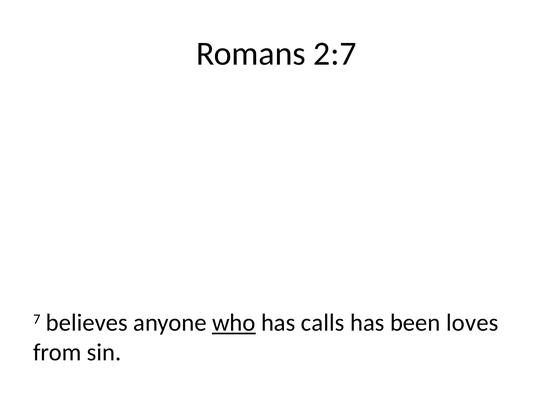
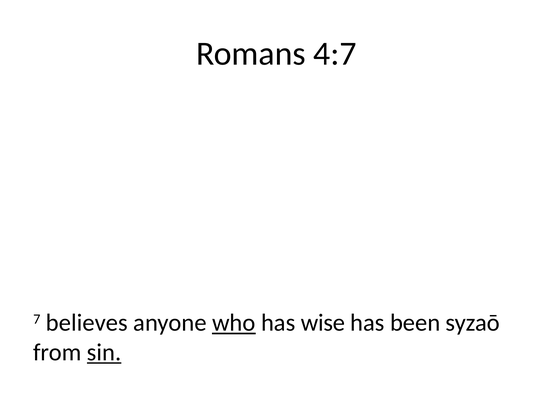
2:7: 2:7 -> 4:7 (335, 54)
calls: calls -> wise (323, 323)
loves: loves -> syzaō (473, 323)
sin underline: none -> present (104, 352)
